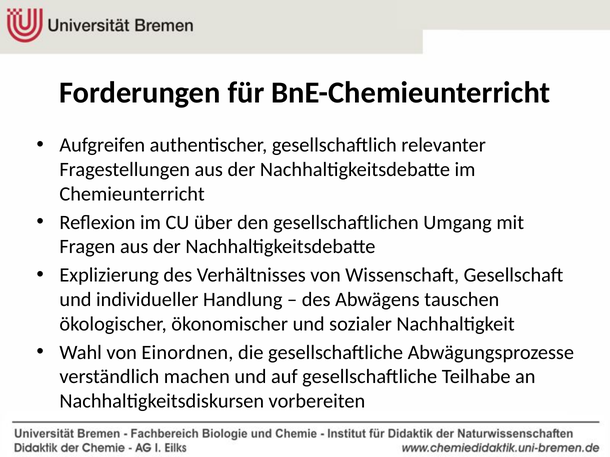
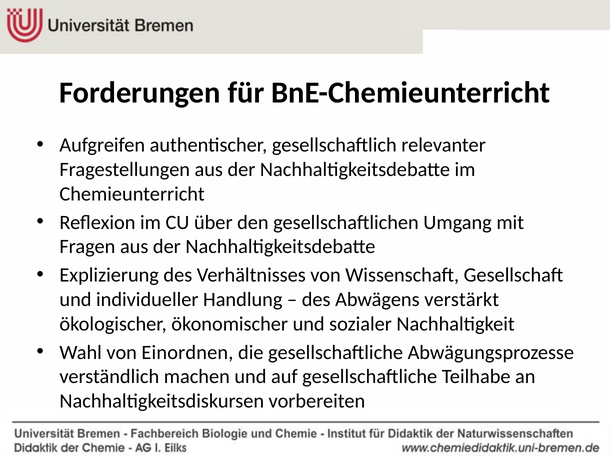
tauschen: tauschen -> verstärkt (462, 300)
